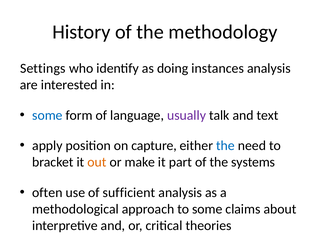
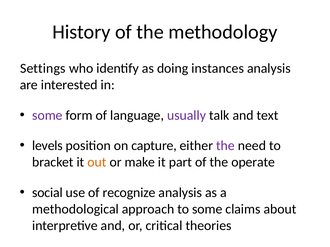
some colour: blue -> purple (47, 116)
apply: apply -> levels (47, 146)
the colour: blue -> purple (225, 146)
systems: systems -> operate (253, 162)
often: often -> social (47, 193)
sufficient: sufficient -> recognize (129, 193)
